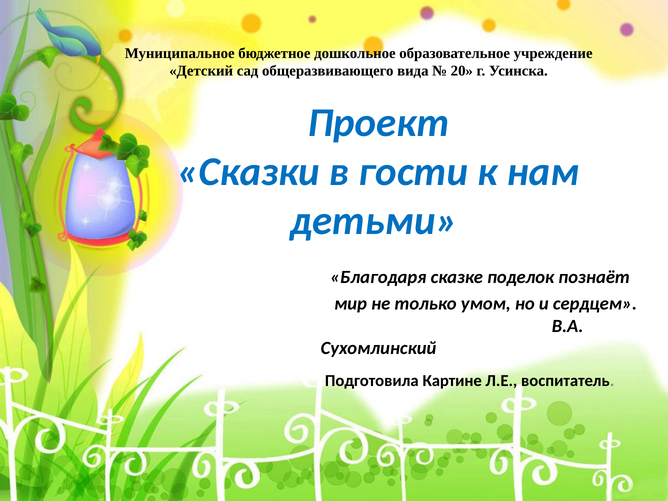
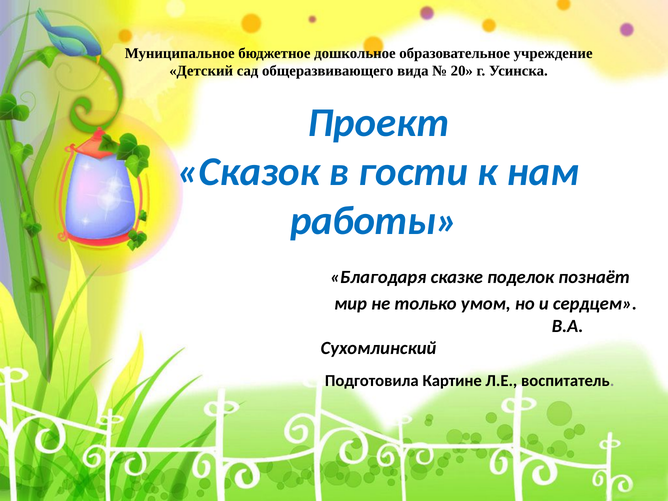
Сказки: Сказки -> Сказок (248, 172)
детьми: детьми -> работы (374, 221)
